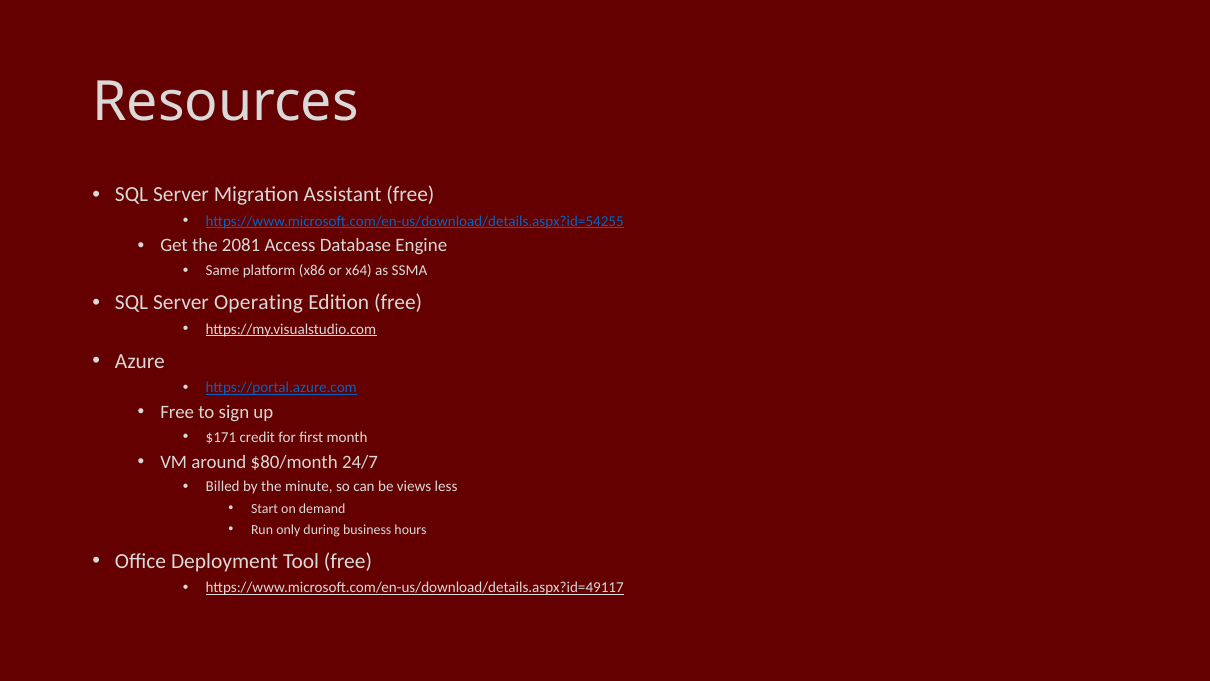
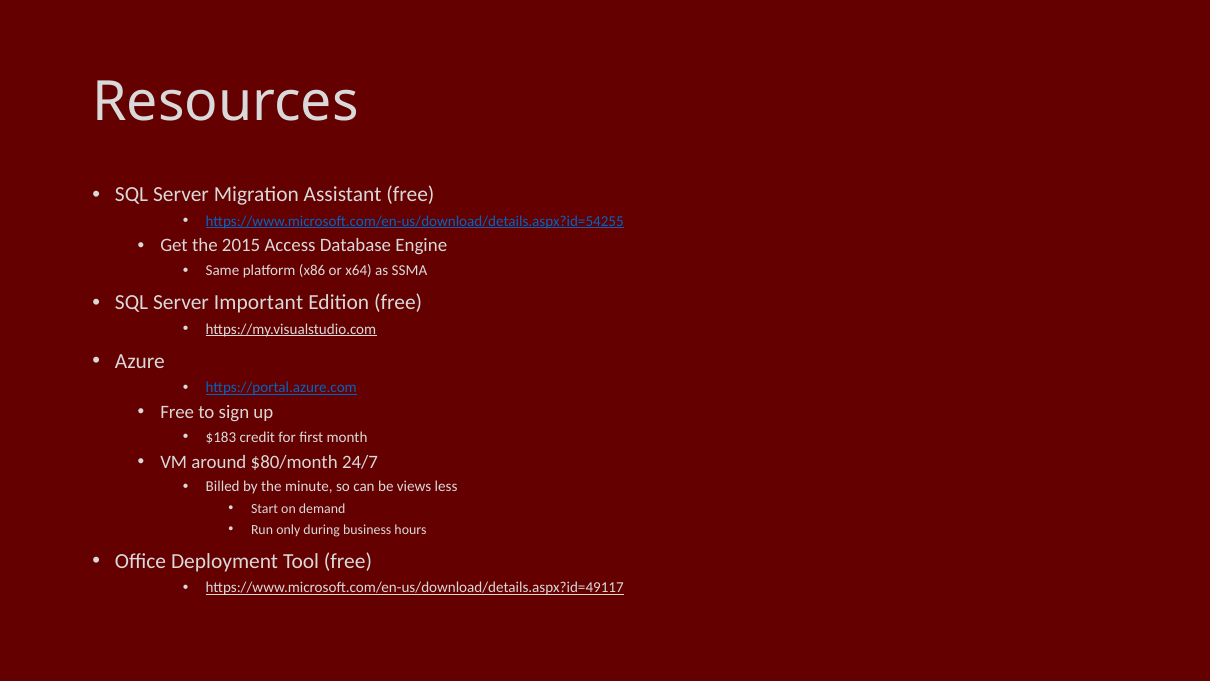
2081: 2081 -> 2015 (241, 246)
Operating: Operating -> Important (259, 303)
$171: $171 -> $183 (221, 437)
